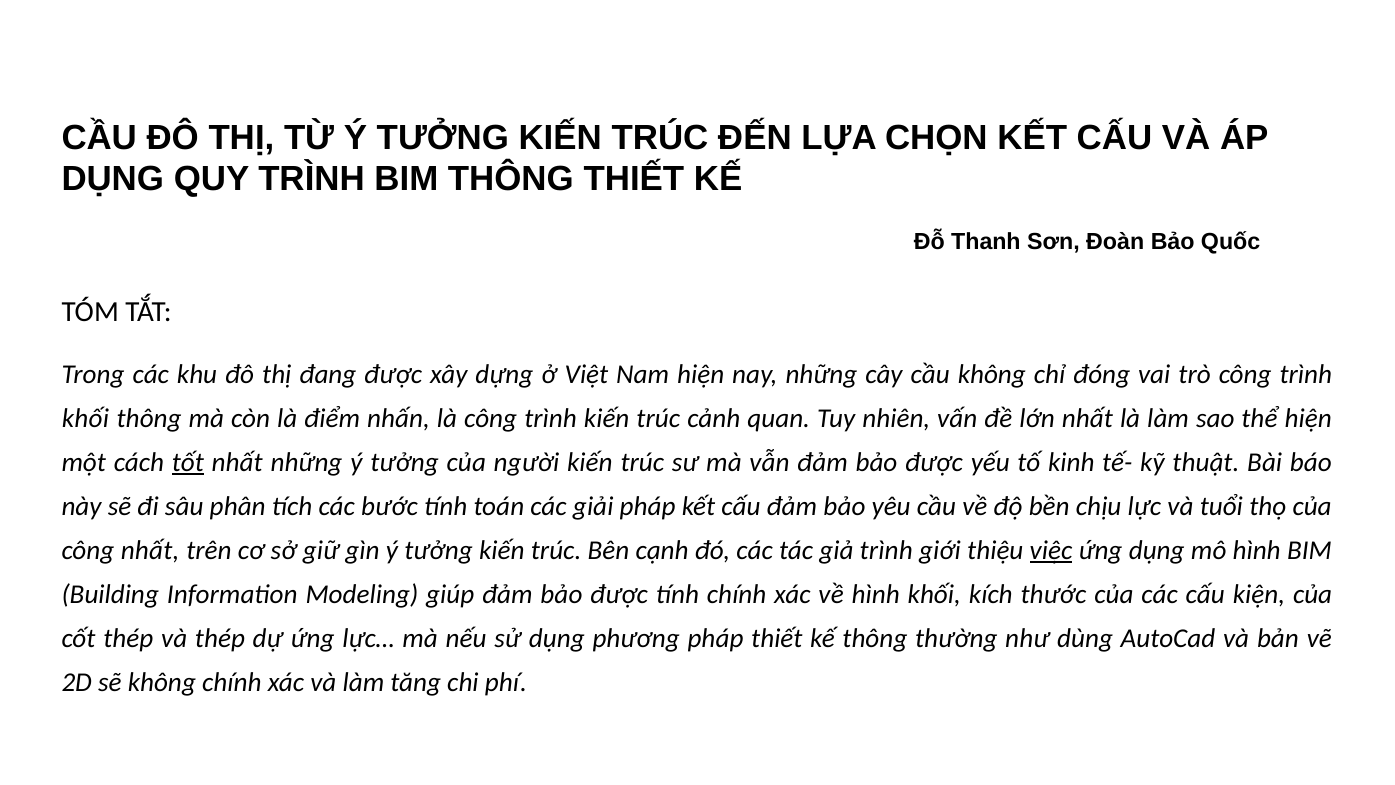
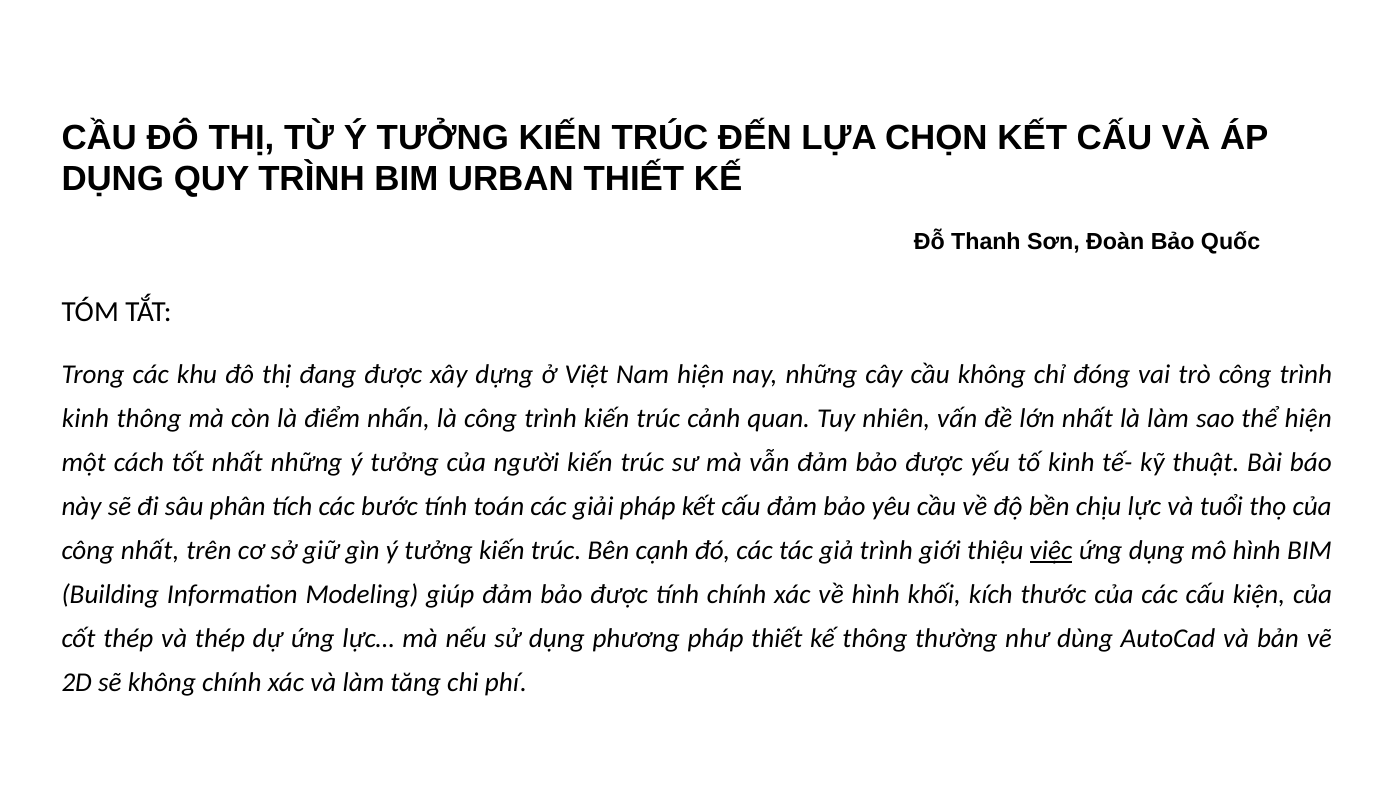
BIM THÔNG: THÔNG -> URBAN (511, 179)
khối: khối -> kinh (85, 418)
tốt underline: present -> none (188, 462)
